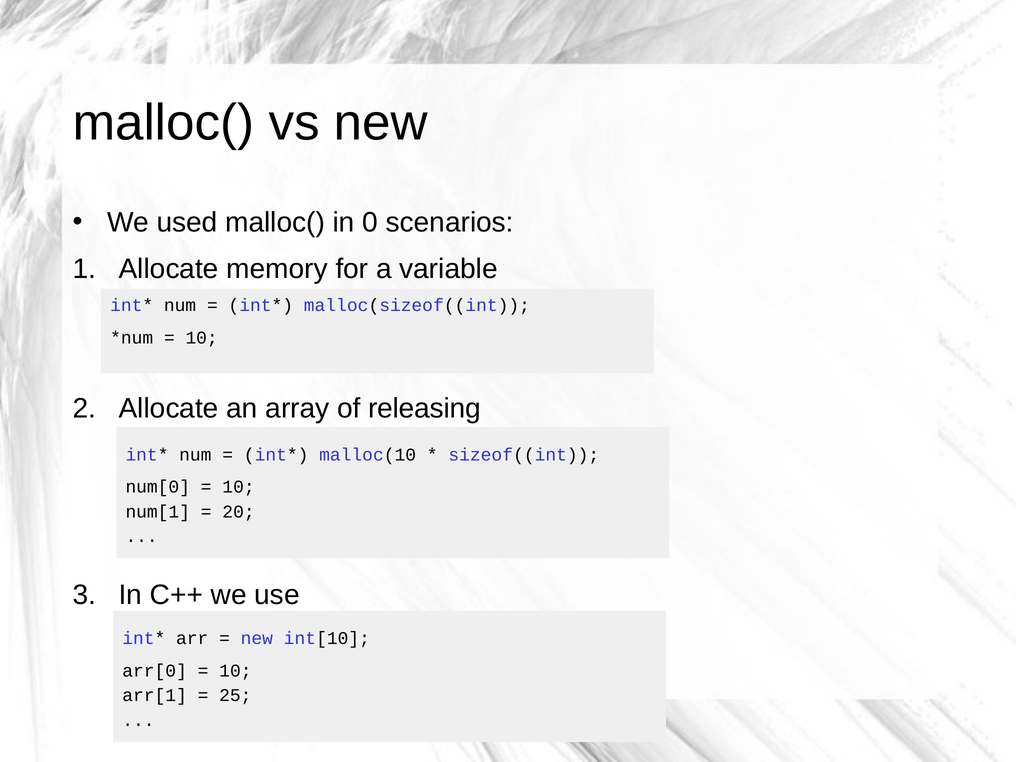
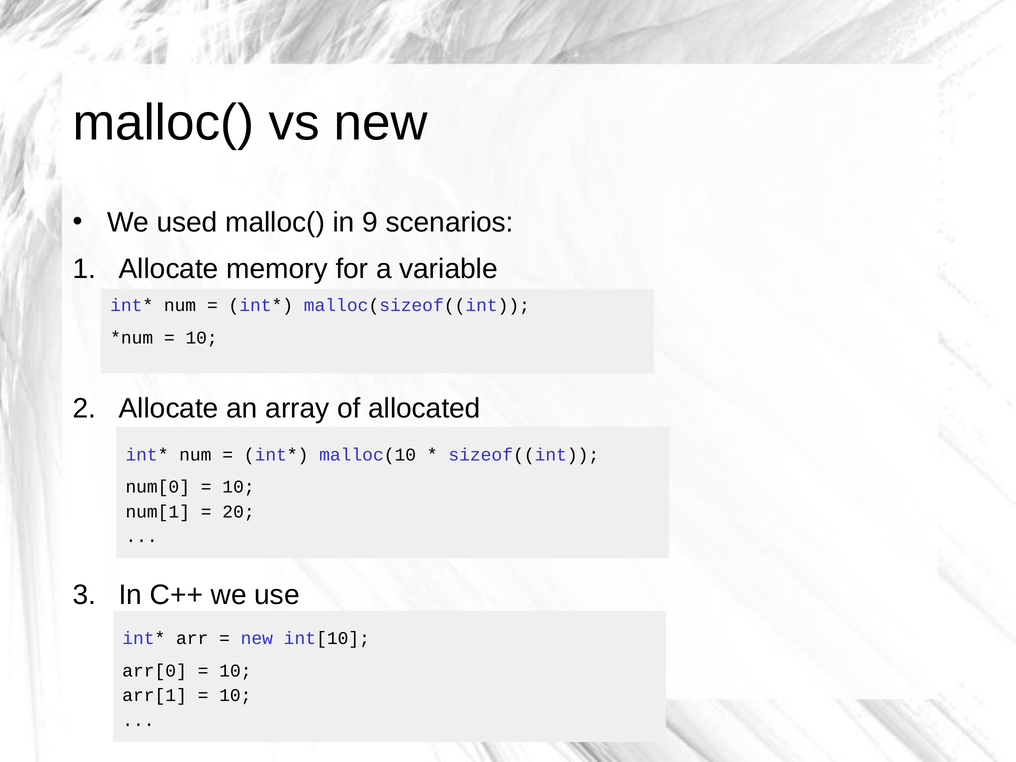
0: 0 -> 9 (370, 223)
releasing: releasing -> allocated (424, 409)
25: 25 -> 10 (235, 695)
